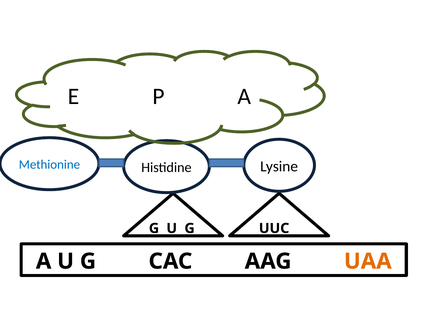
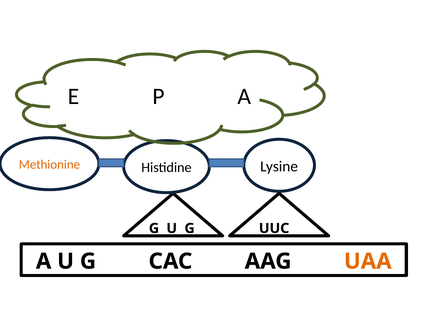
Methionine colour: blue -> orange (49, 165)
